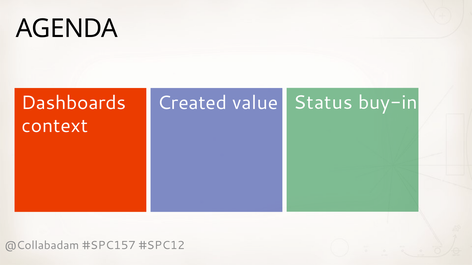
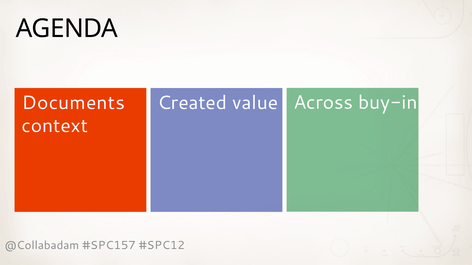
Dashboards: Dashboards -> Documents (73, 103)
Status: Status -> Across (323, 103)
